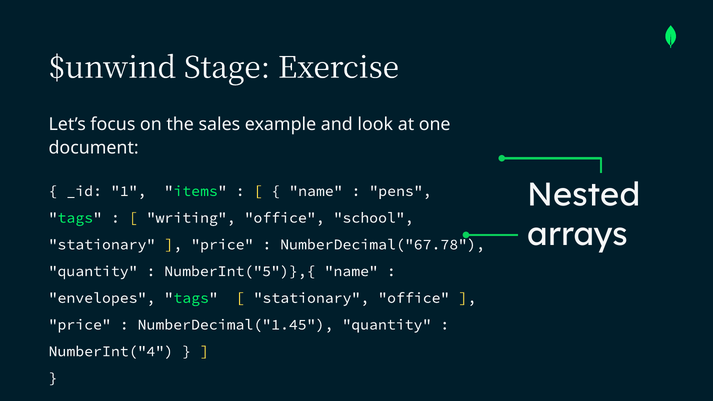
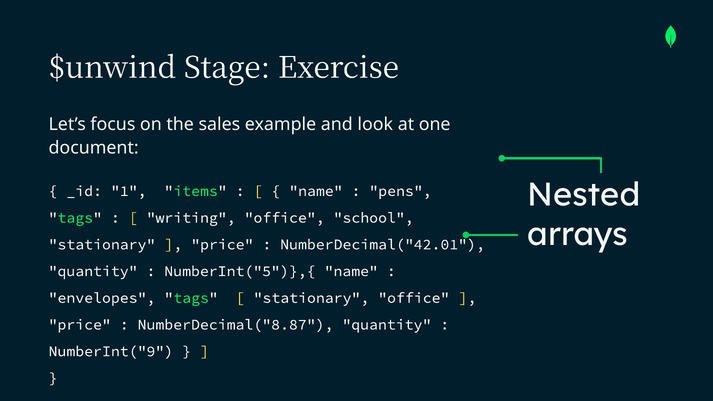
NumberDecimal("67.78: NumberDecimal("67.78 -> NumberDecimal("42.01 (383, 245)
NumberDecimal("1.45: NumberDecimal("1.45 -> NumberDecimal("8.87 (236, 325)
NumberInt("4: NumberInt("4 -> NumberInt("9 (111, 351)
